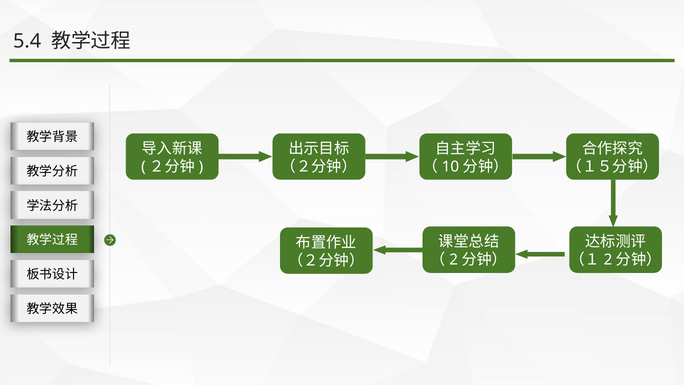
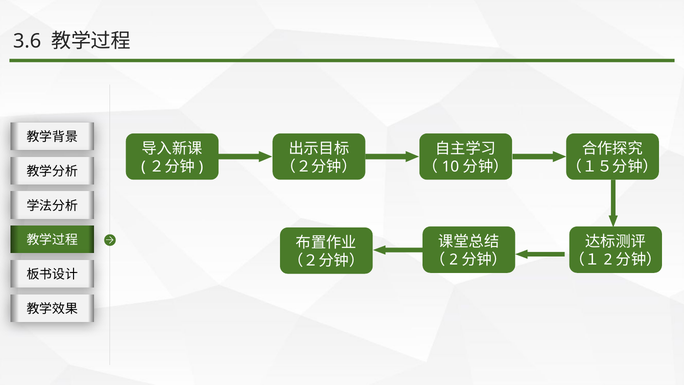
5.4: 5.4 -> 3.6 (27, 41)
